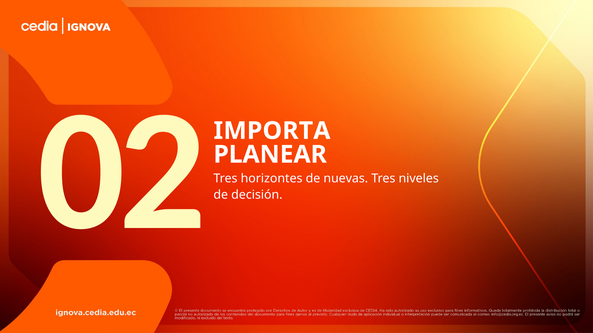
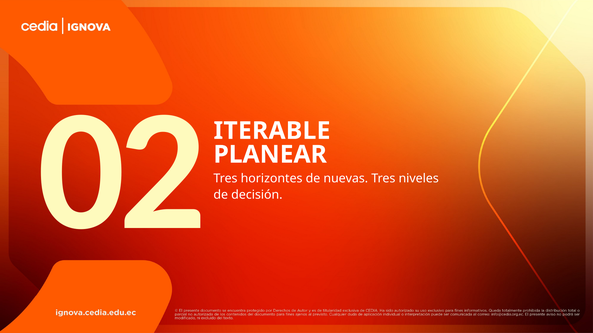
IMPORTA: IMPORTA -> ITERABLE (272, 131)
